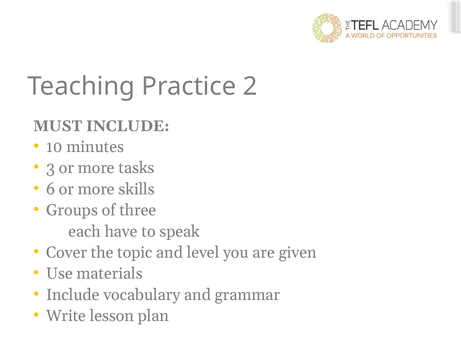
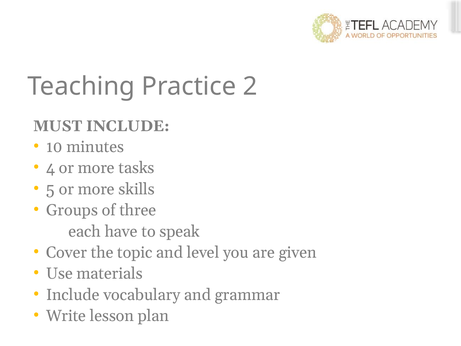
3: 3 -> 4 (51, 168)
6: 6 -> 5 (50, 189)
